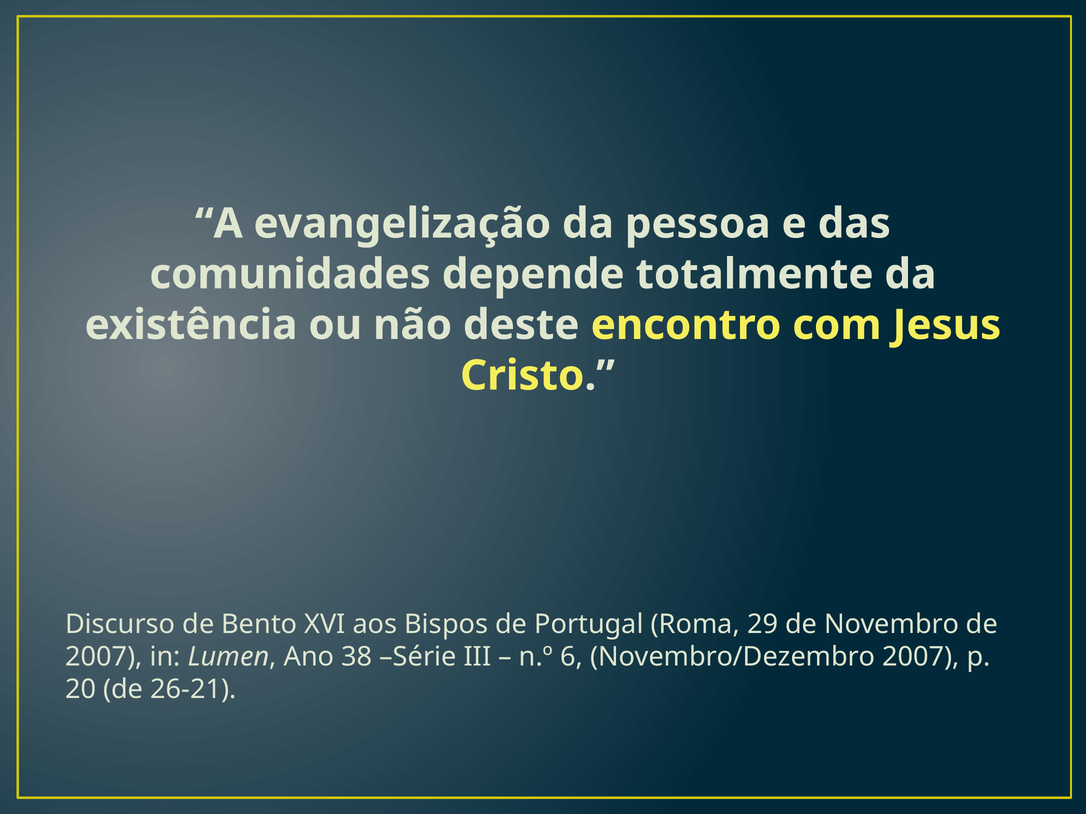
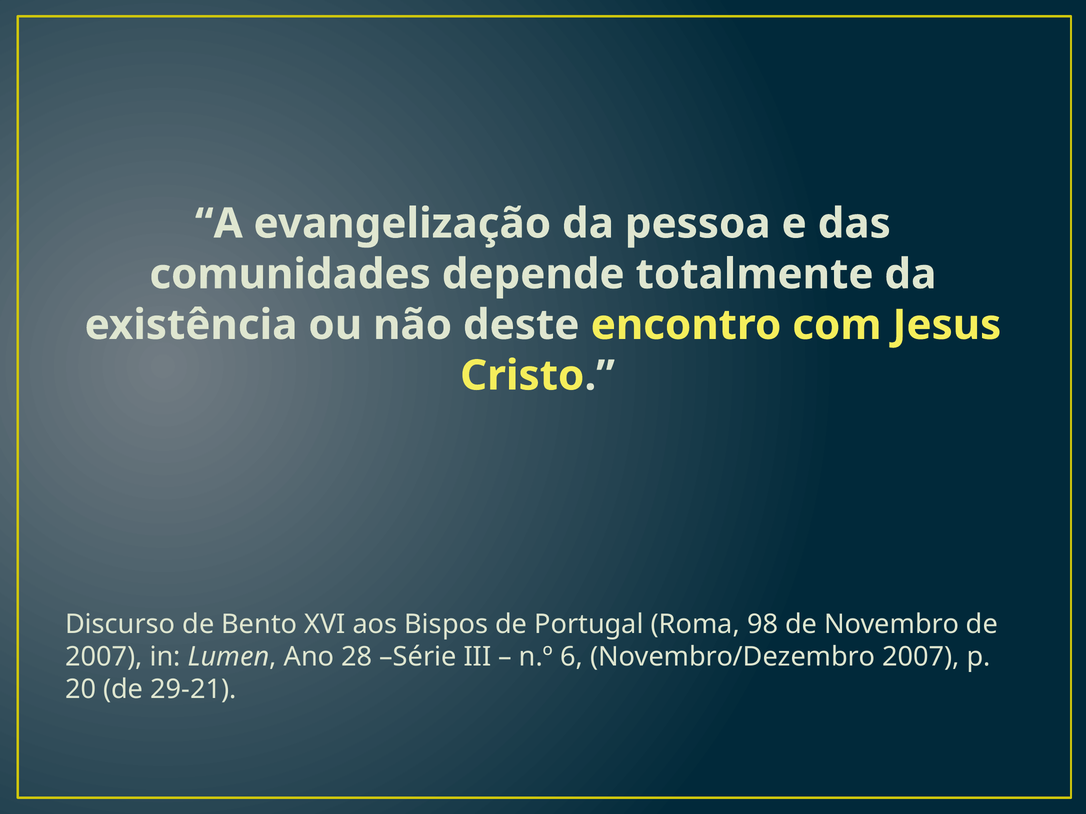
29: 29 -> 98 (763, 625)
38: 38 -> 28 (357, 657)
26-21: 26-21 -> 29-21 (193, 690)
